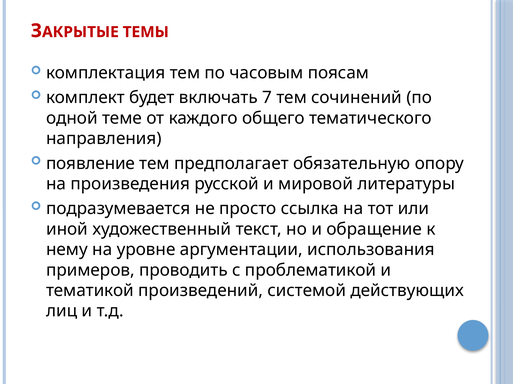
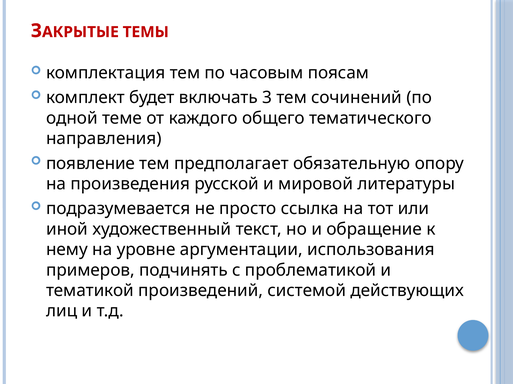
7: 7 -> 3 (267, 98)
проводить: проводить -> подчинять (183, 271)
